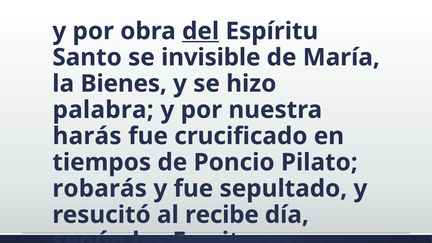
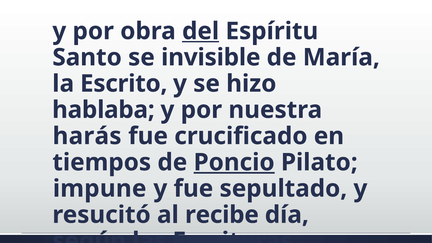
Bienes: Bienes -> Escrito (124, 84)
palabra: palabra -> hablaba (103, 110)
Poncio underline: none -> present (234, 162)
robarás: robarás -> impune (100, 189)
